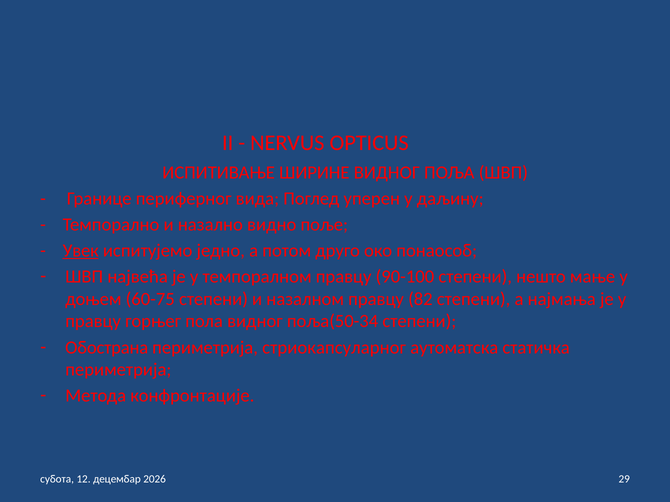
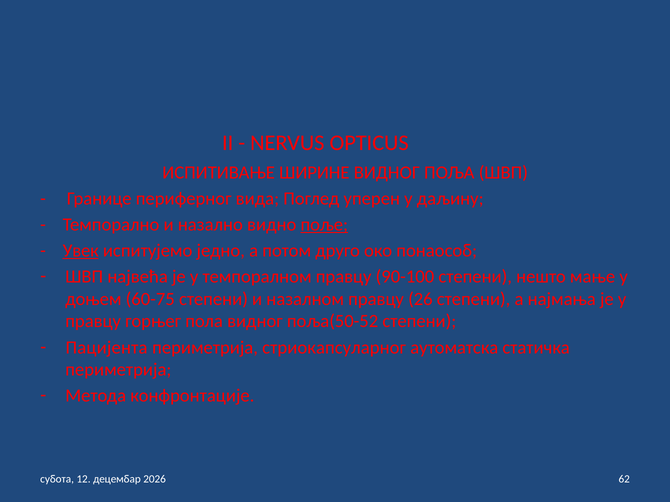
поље underline: none -> present (324, 225)
82: 82 -> 26 (420, 299)
поља(50-34: поља(50-34 -> поља(50-52 (333, 322)
Обострана: Обострана -> Пацијента (107, 348)
29: 29 -> 62 (624, 480)
